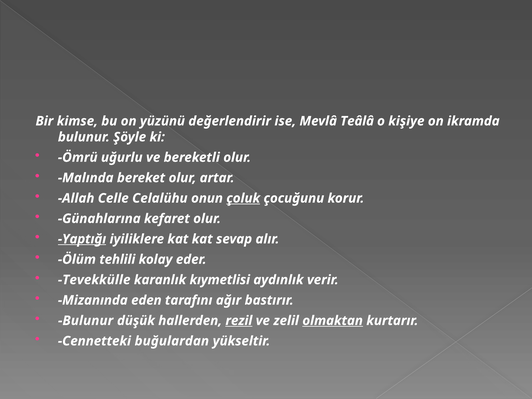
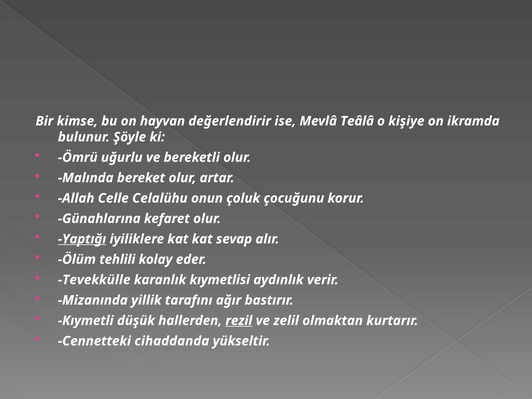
yüzünü: yüzünü -> hayvan (162, 121)
çoluk underline: present -> none (243, 198)
eden: eden -> yillik (146, 300)
Bulunur: Bulunur -> Kıymetli (86, 321)
olmaktan underline: present -> none (333, 321)
buğulardan: buğulardan -> cihaddanda (172, 341)
